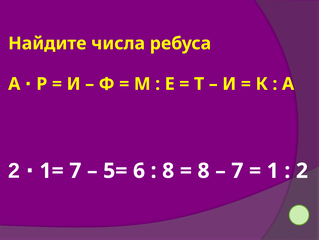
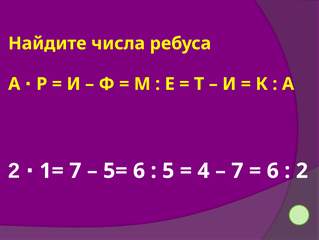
8: 8 -> 5 (168, 170)
8: 8 -> 4 (204, 170)
1: 1 -> 6 (273, 170)
